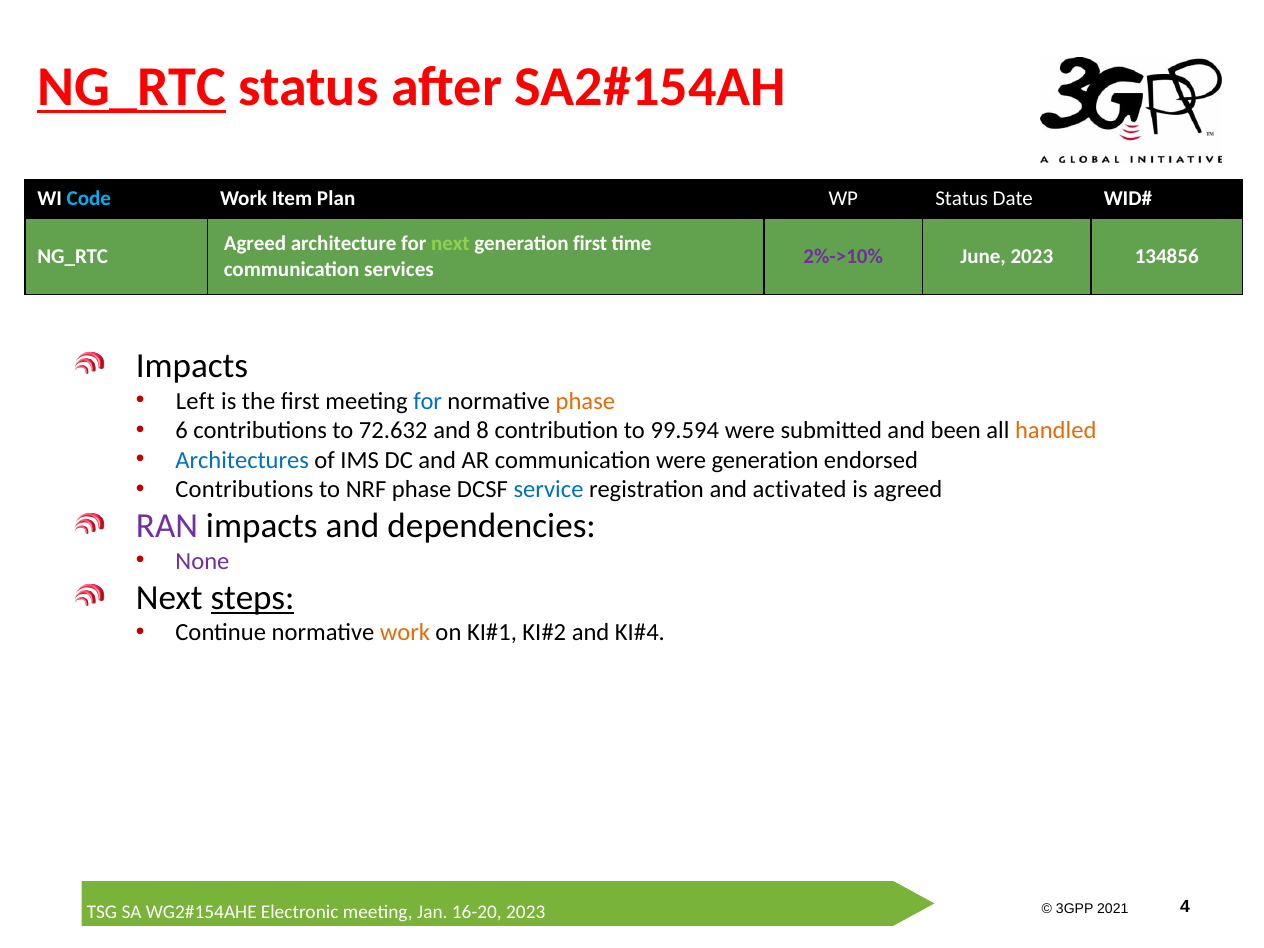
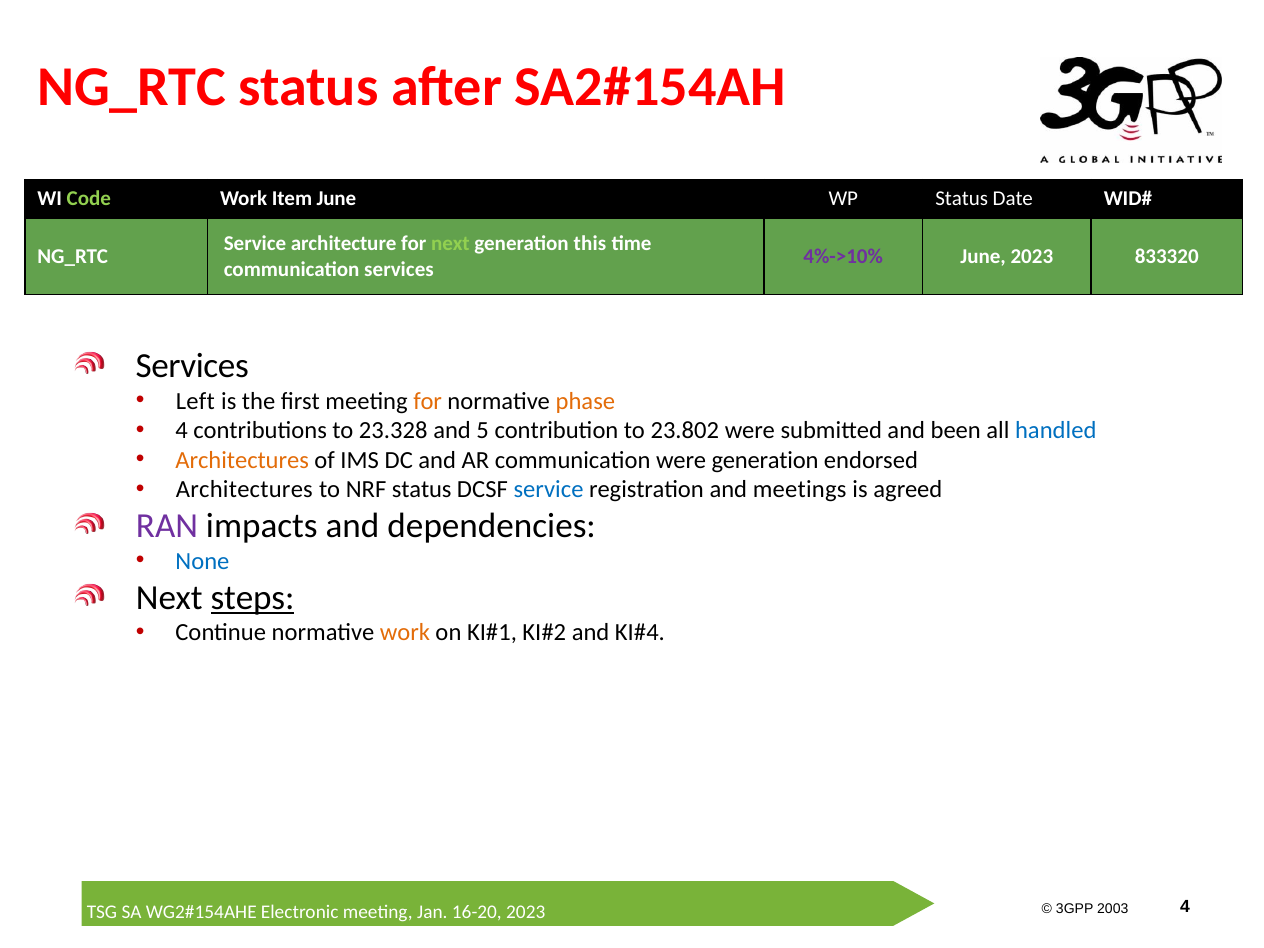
NG_RTC underline: present -> none (132, 87)
Code colour: light blue -> light green (89, 199)
Item Plan: Plan -> June (336, 199)
Agreed: Agreed -> Service (255, 243)
generation first: first -> this (590, 243)
2%->10%: 2%->10% -> 4%->10% (843, 256)
134856: 134856 -> 833320 (1167, 256)
Impacts: Impacts -> Services (192, 366)
for colour: blue -> orange (428, 401)
6: 6 -> 4 (182, 430)
72.632: 72.632 -> 23.328 (393, 430)
8: 8 -> 5 (483, 430)
99.594: 99.594 -> 23.802 (685, 430)
handled colour: orange -> blue (1056, 430)
Architectures colour: blue -> orange (242, 460)
Contributions: Contributions -> Architectures (244, 489)
NRF phase: phase -> status (422, 489)
activated: activated -> meetings (800, 489)
None colour: purple -> blue (202, 561)
2021: 2021 -> 2003 (1113, 909)
